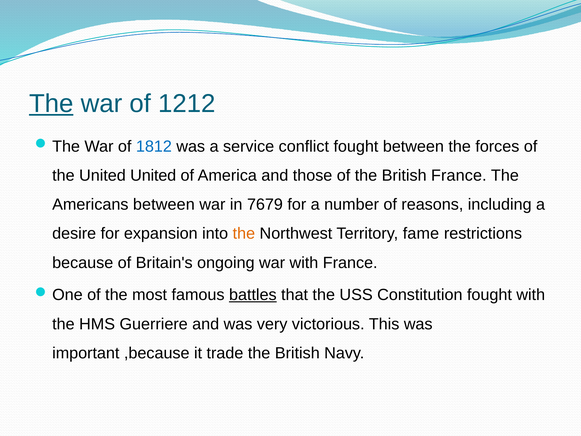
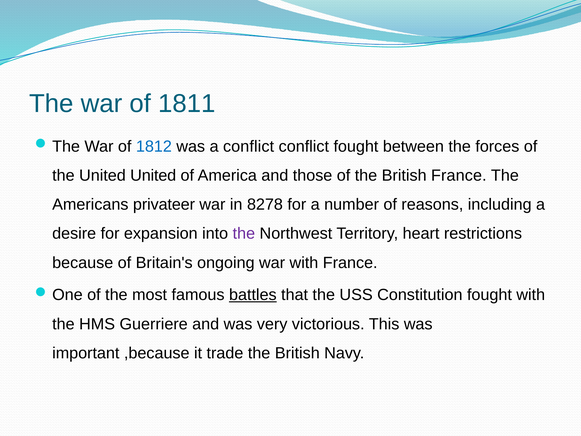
The underline: present -> none (51, 104)
1212: 1212 -> 1811 (187, 104)
a service: service -> conflict (249, 146)
Americans between: between -> privateer (164, 204)
7679: 7679 -> 8278 (265, 204)
the colour: orange -> purple (244, 233)
fame: fame -> heart (421, 233)
